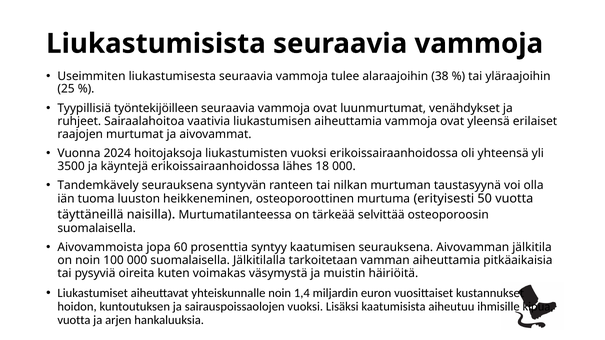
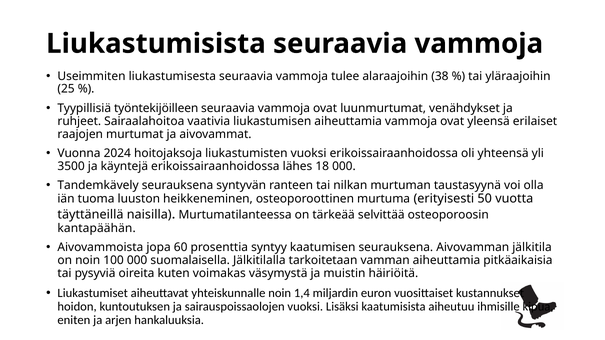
suomalaisella: suomalaisella -> kantapäähän (97, 228)
vuotta: vuotta -> eniten (74, 320)
